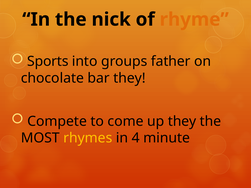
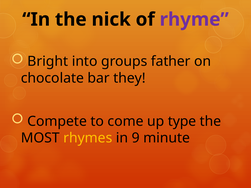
rhyme colour: orange -> purple (194, 19)
Sports: Sports -> Bright (48, 61)
up they: they -> type (182, 121)
4: 4 -> 9 (136, 138)
